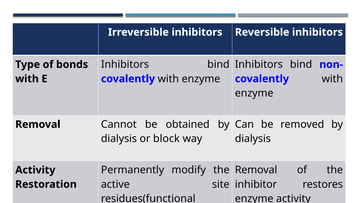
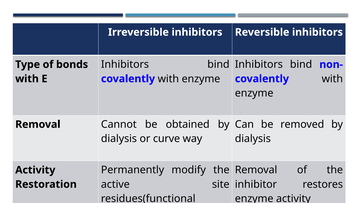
block: block -> curve (167, 139)
